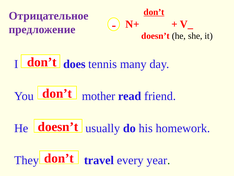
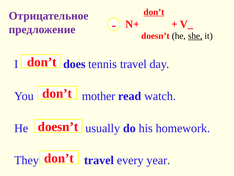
she underline: none -> present (195, 36)
tennis many: many -> travel (133, 64)
friend: friend -> watch (160, 96)
